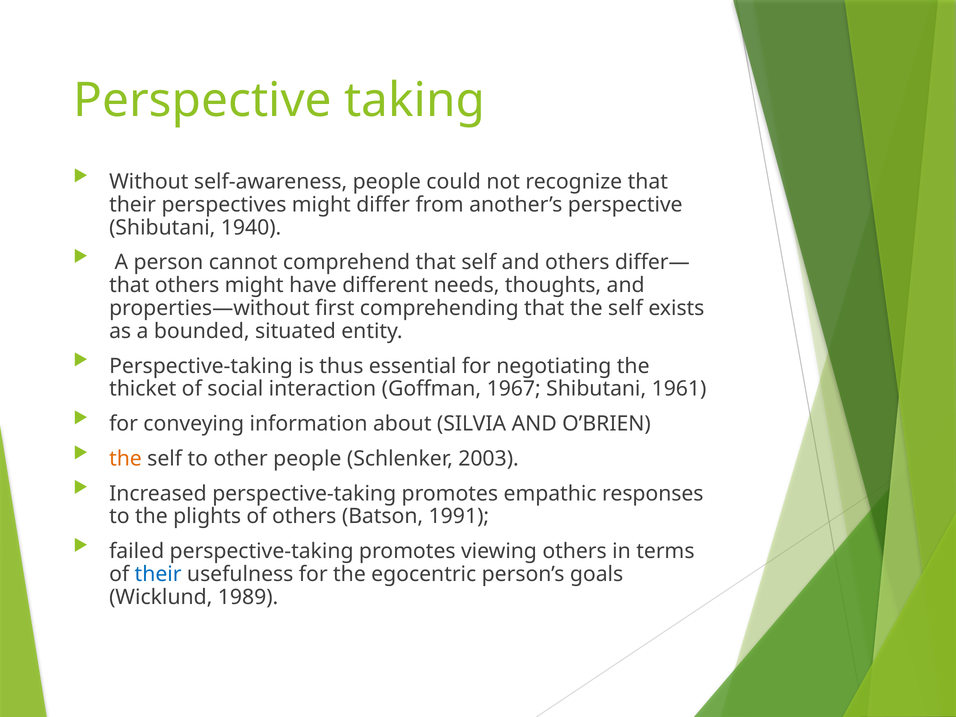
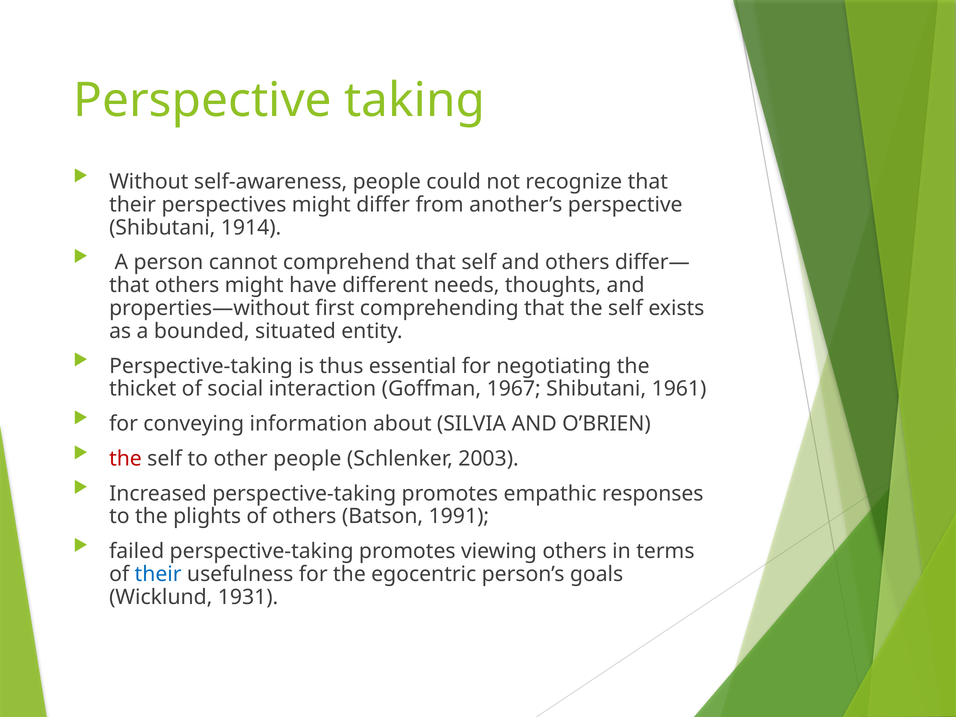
1940: 1940 -> 1914 (251, 228)
the colour: orange -> red (125, 459)
1989: 1989 -> 1931 (248, 597)
